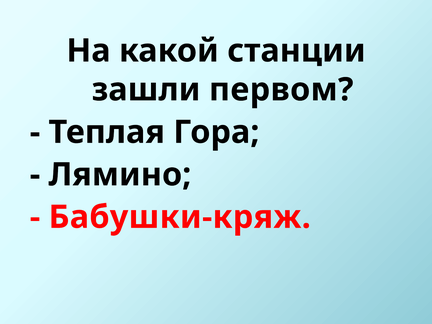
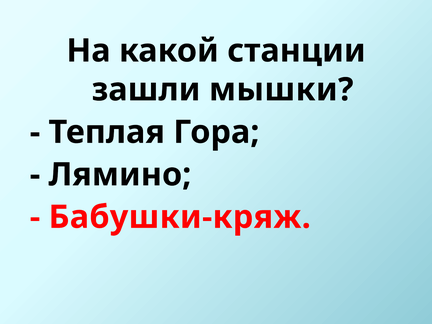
первом: первом -> мышки (281, 90)
